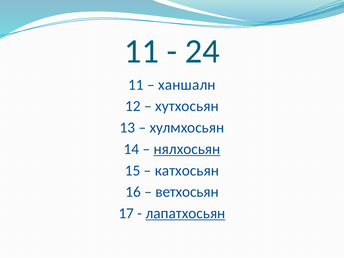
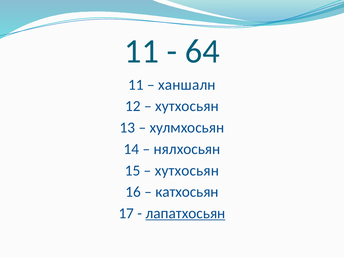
24: 24 -> 64 (202, 51)
нялхосьян underline: present -> none (187, 149)
катхосьян: катхосьян -> хутхосьян (187, 170)
ветхосьян: ветхосьян -> катхосьян (187, 192)
